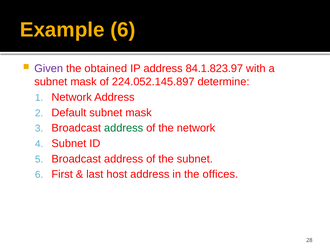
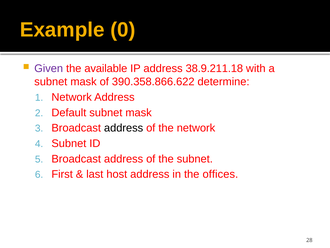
Example 6: 6 -> 0 (123, 30)
obtained: obtained -> available (106, 68)
84.1.823.97: 84.1.823.97 -> 38.9.211.18 (214, 68)
224.052.145.897: 224.052.145.897 -> 390.358.866.622 (153, 82)
address colour: green -> black (124, 128)
